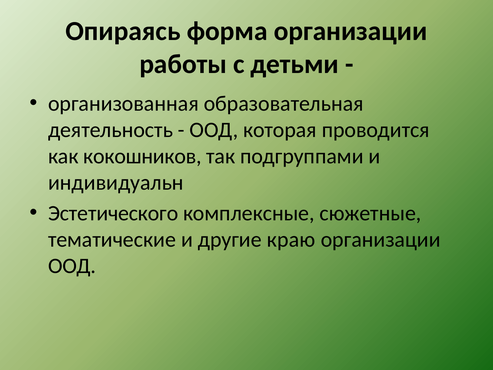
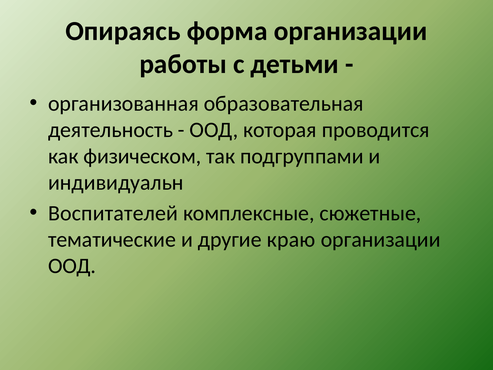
кокошников: кокошников -> физическом (142, 156)
Эстетического: Эстетического -> Воспитателей (113, 213)
